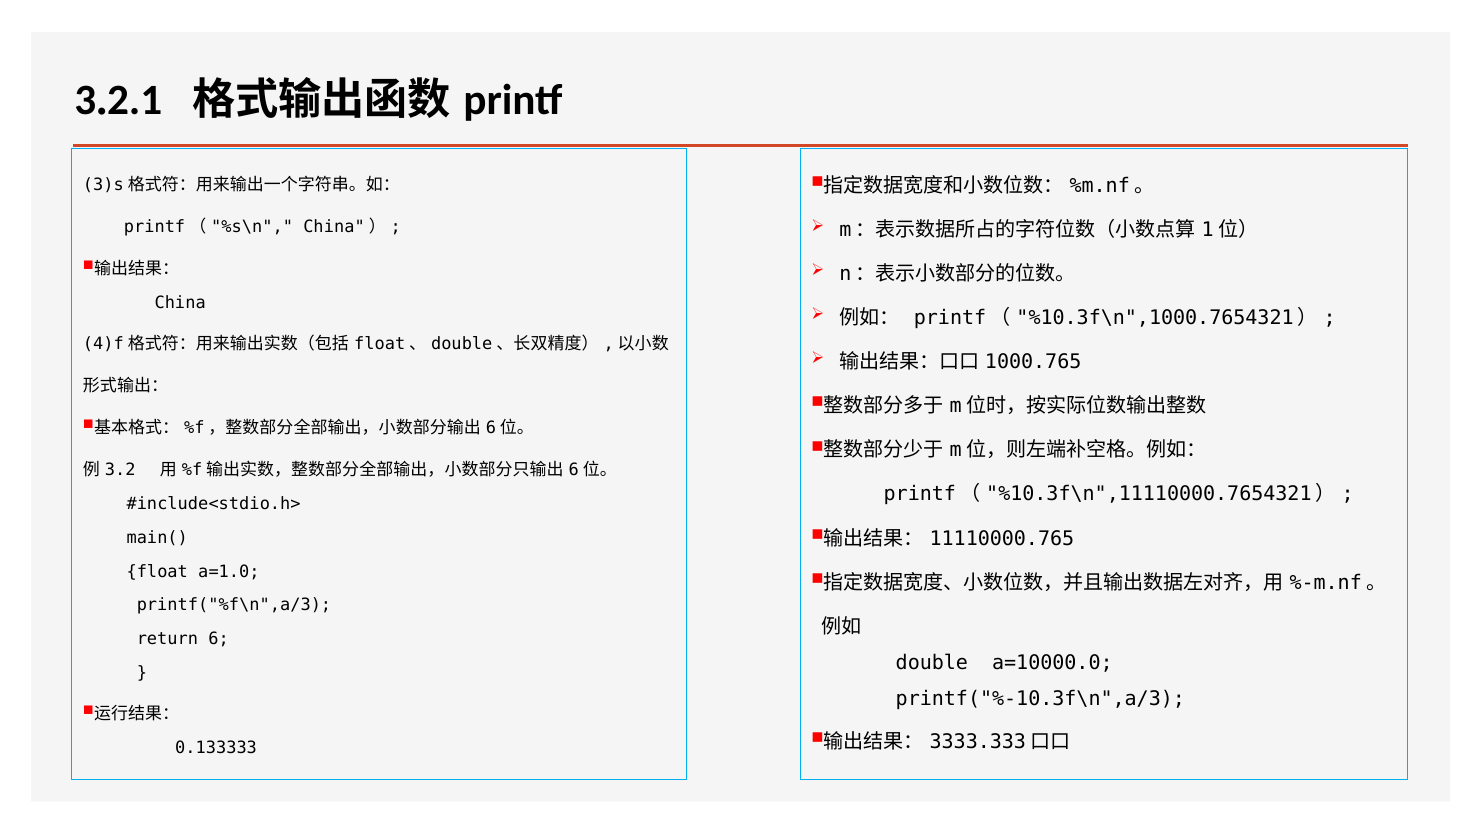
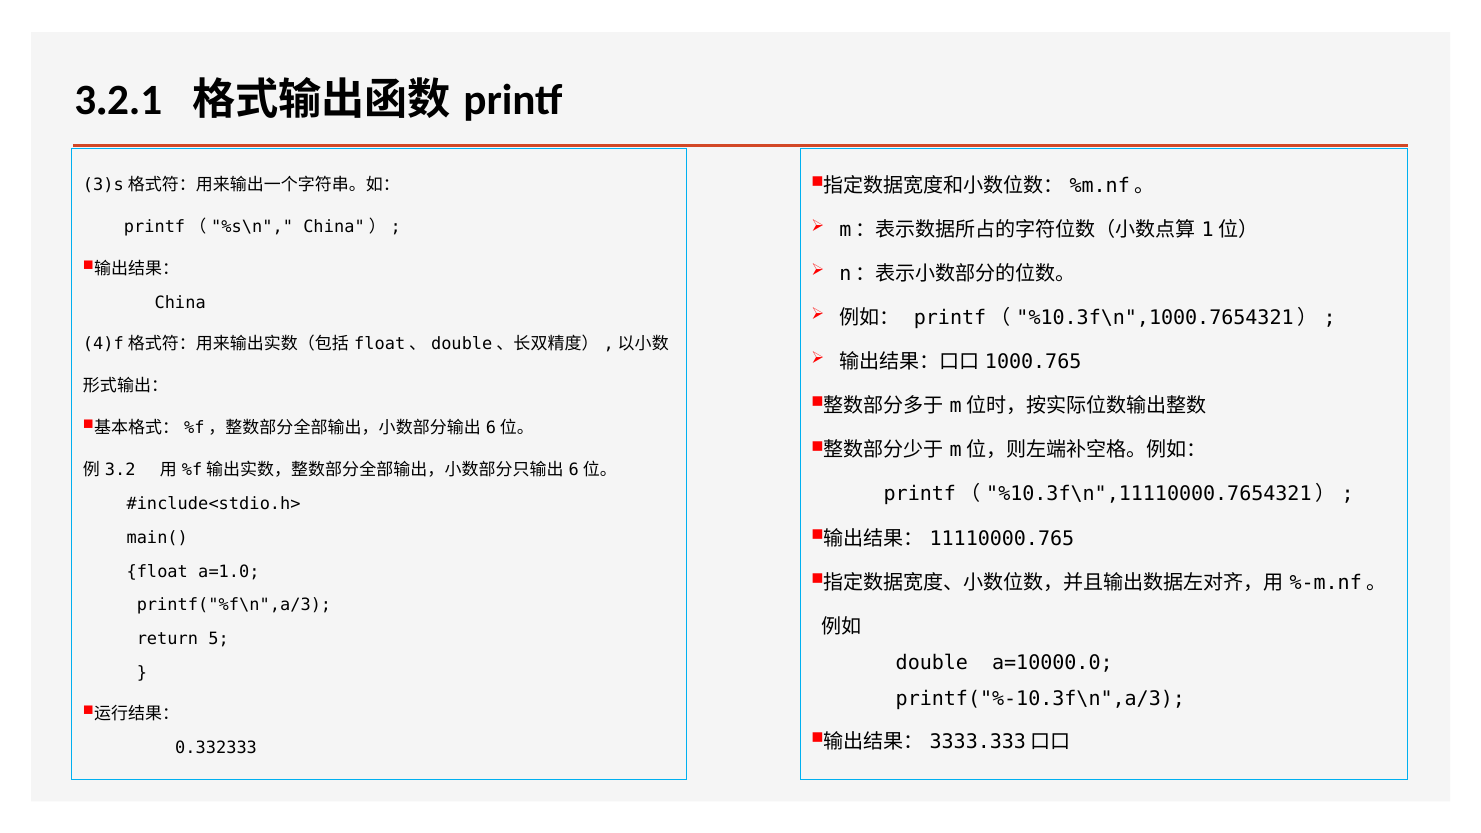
6: 6 -> 5 (219, 639)
0.133333: 0.133333 -> 0.332333 (216, 748)
